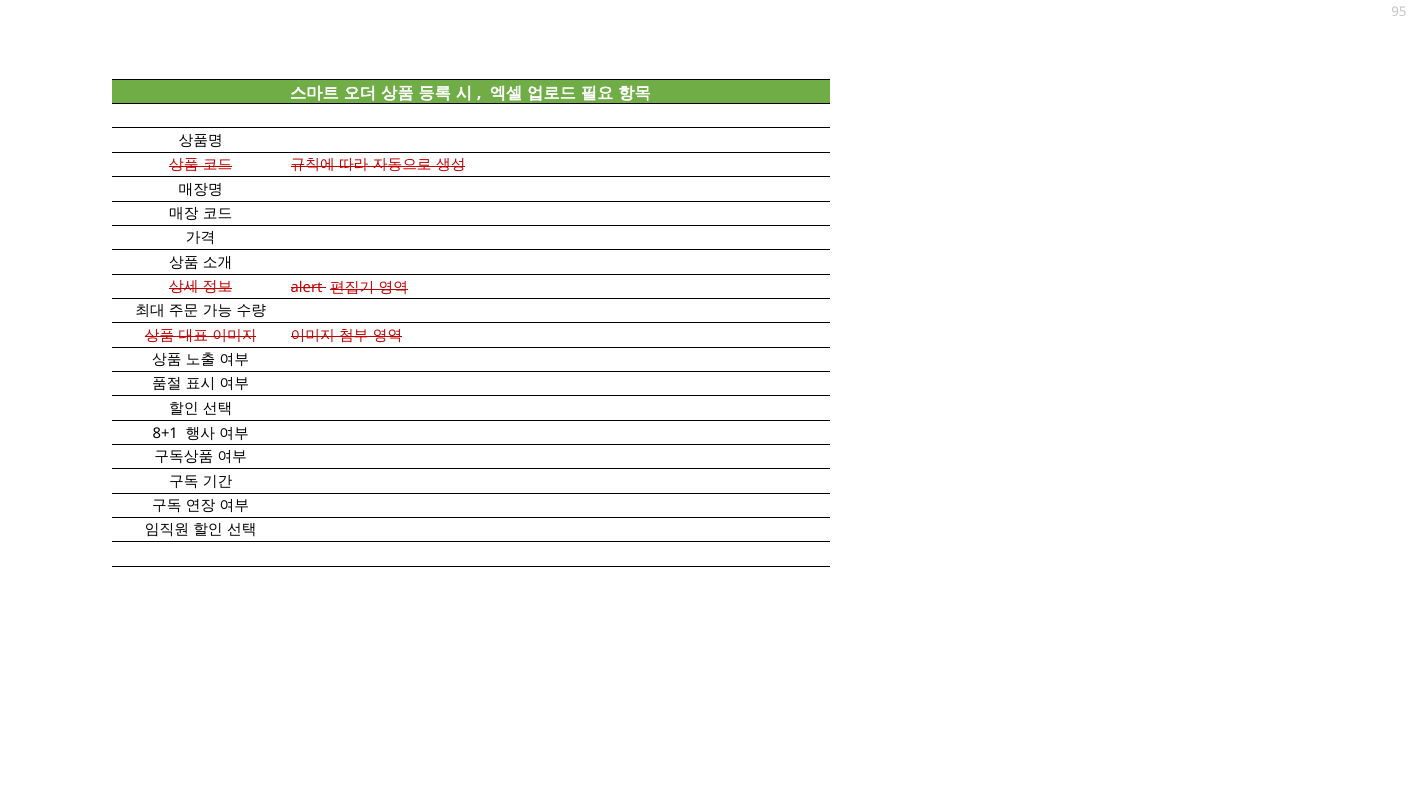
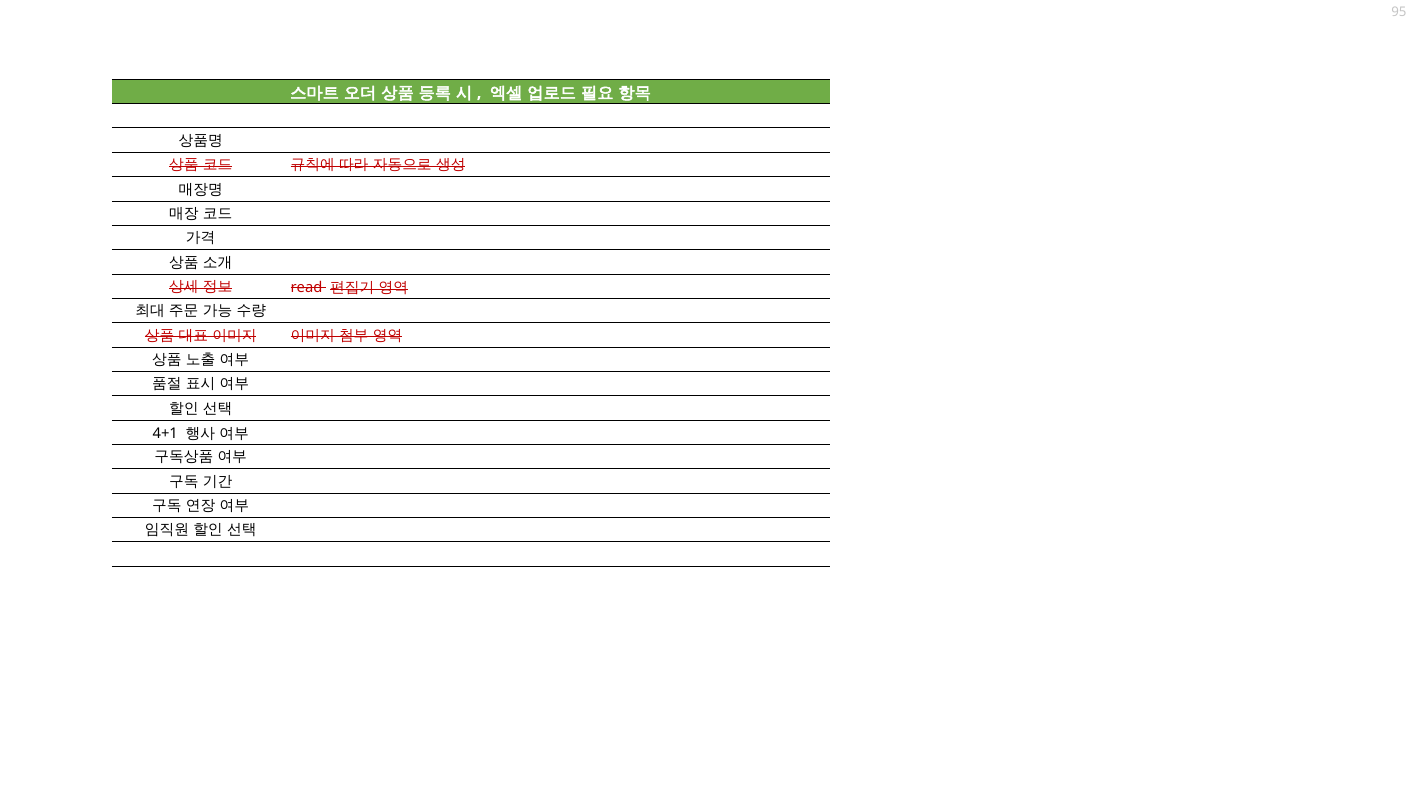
alert: alert -> read (307, 287)
8+1: 8+1 -> 4+1 (165, 434)
